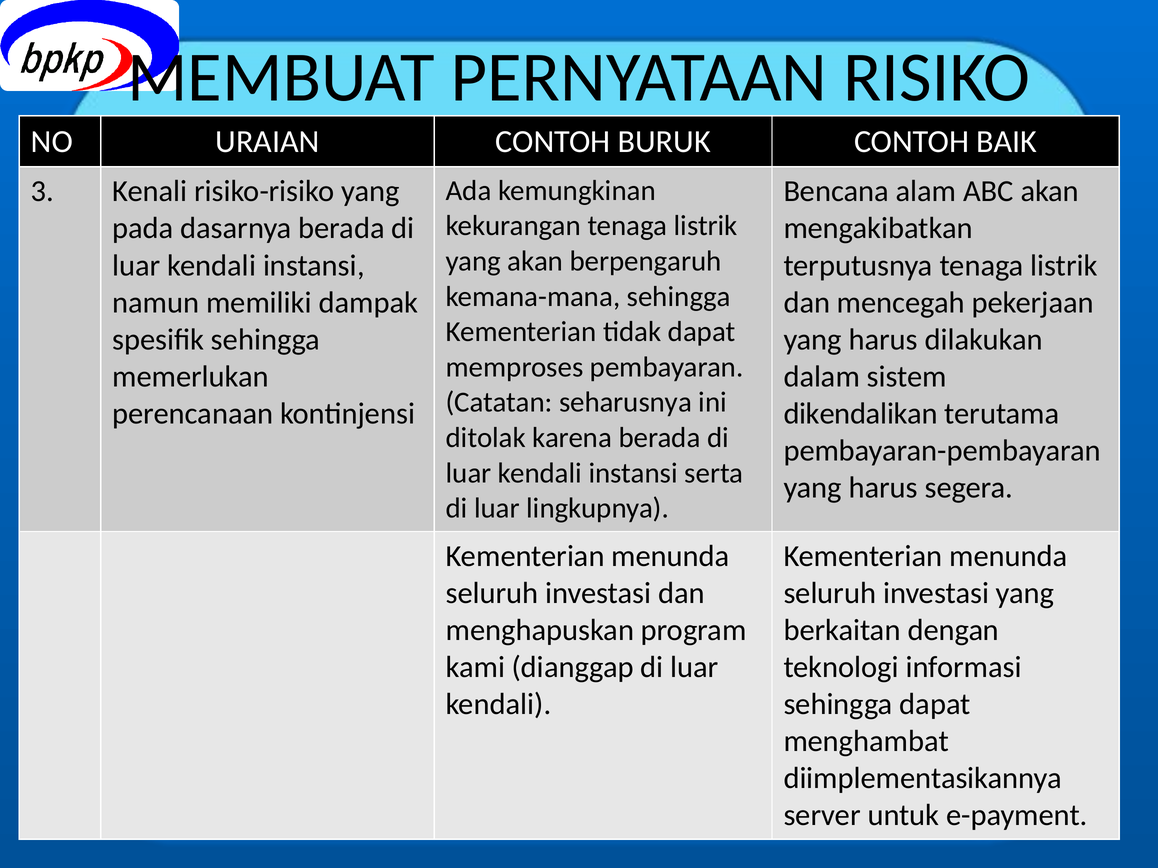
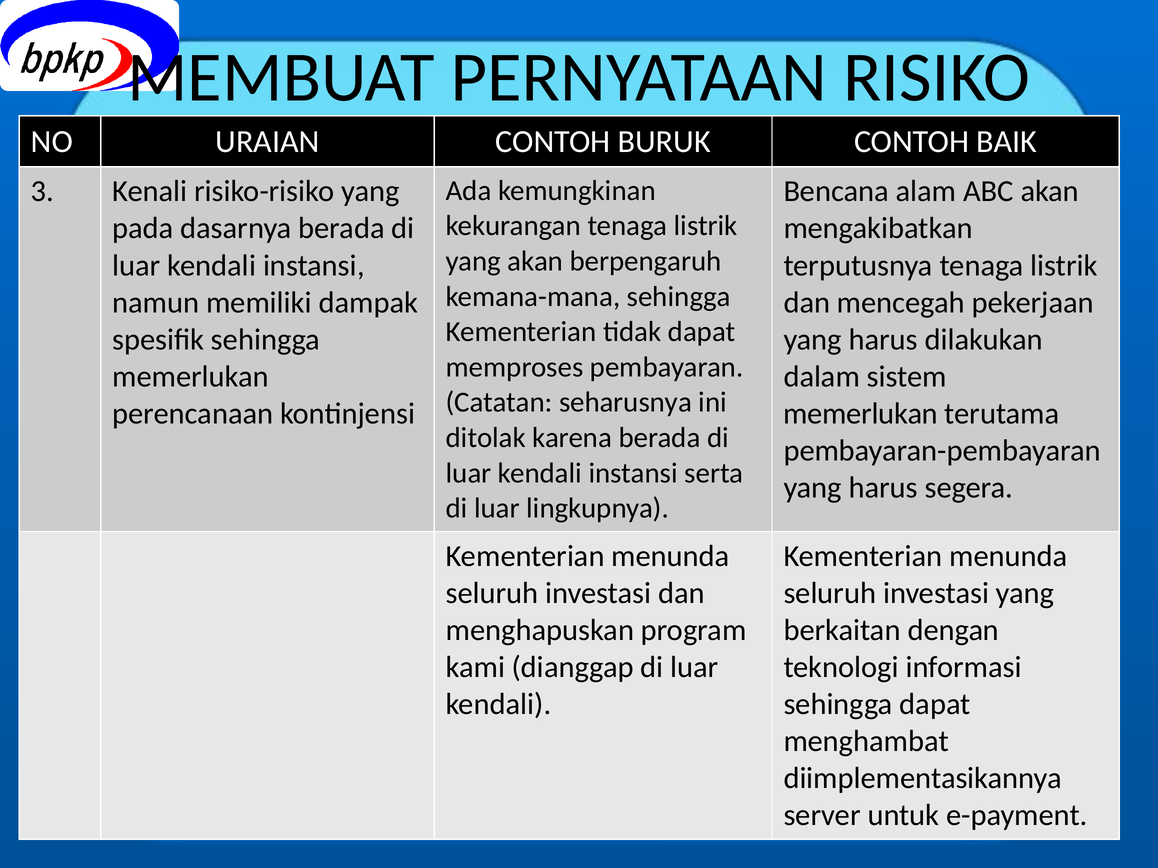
dikendalikan: dikendalikan -> memerlukan (861, 414)
